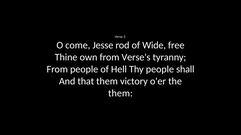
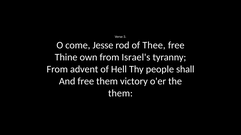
Wide: Wide -> Thee (154, 45)
Verse's: Verse's -> Israel's (136, 58)
From people: people -> advent (84, 70)
And that: that -> free (86, 82)
